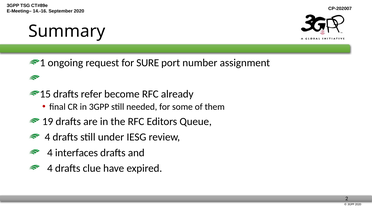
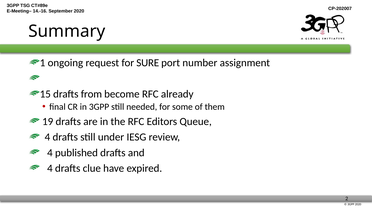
refer: refer -> from (91, 94)
interfaces: interfaces -> published (76, 153)
